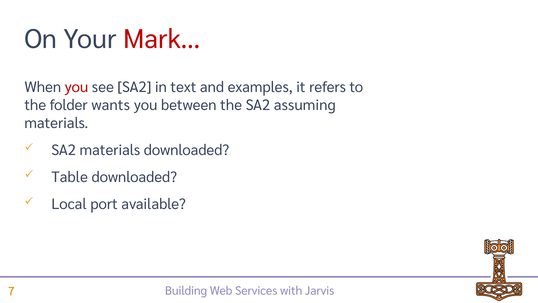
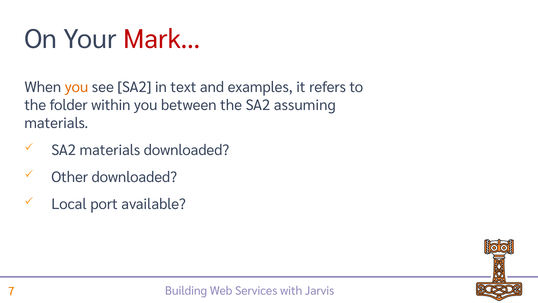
you colour: red -> orange (76, 87)
wants: wants -> within (111, 105)
Table: Table -> Other (70, 177)
